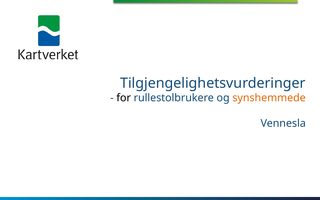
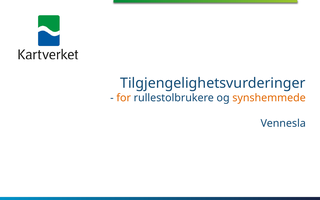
for colour: black -> orange (124, 98)
